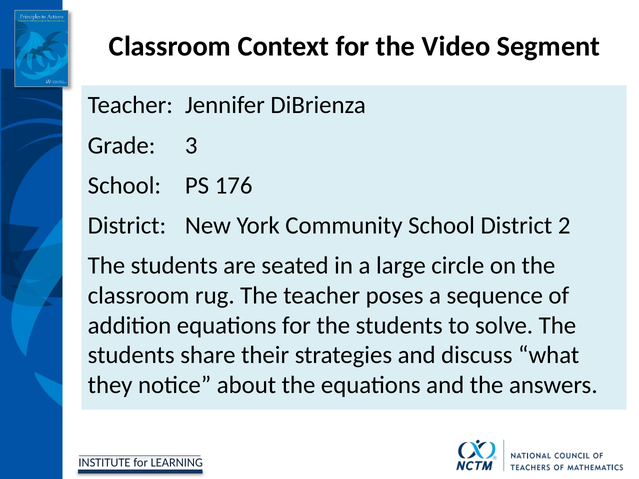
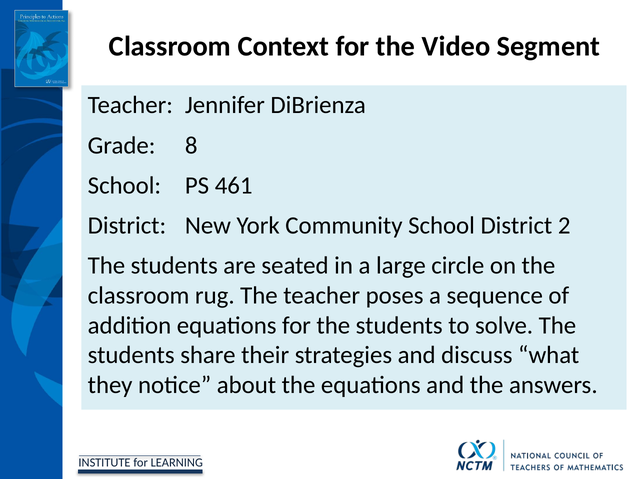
3: 3 -> 8 (191, 145)
176: 176 -> 461 (234, 186)
